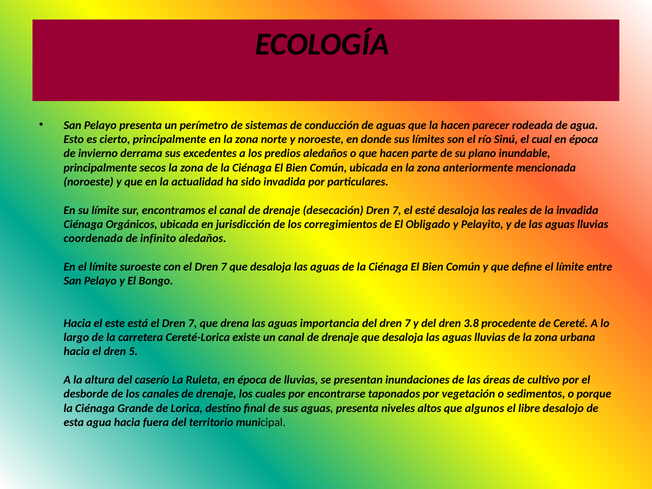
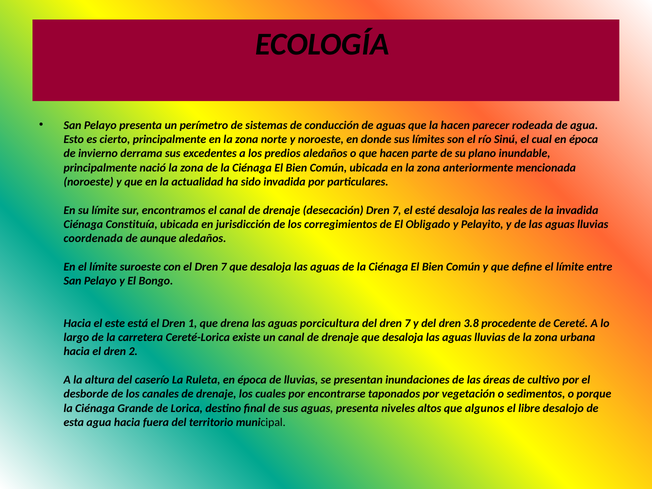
secos: secos -> nació (153, 168)
Orgánicos: Orgánicos -> Constituía (132, 224)
infinito: infinito -> aunque (158, 238)
está el Dren 7: 7 -> 1 (193, 323)
importancia: importancia -> porcicultura (330, 323)
5: 5 -> 2 (133, 352)
